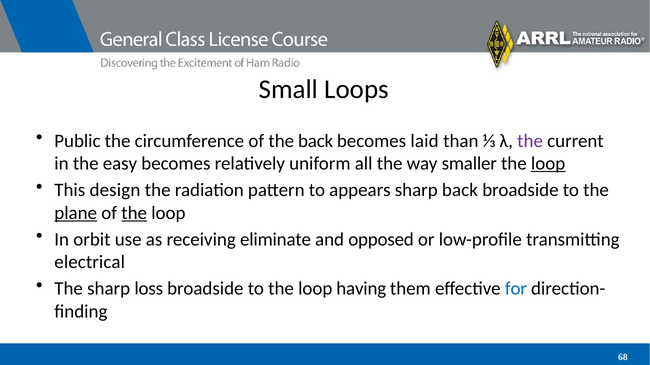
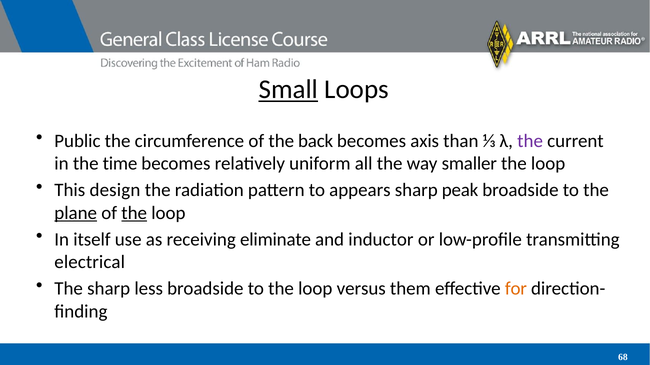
Small underline: none -> present (288, 90)
laid: laid -> axis (425, 141)
easy: easy -> time (120, 164)
loop underline: present -> none (548, 164)
sharp back: back -> peak (460, 190)
orbit: orbit -> itself (92, 240)
opposed: opposed -> inductor (381, 240)
loss: loss -> less (149, 289)
having: having -> versus (361, 289)
for colour: blue -> orange (516, 289)
